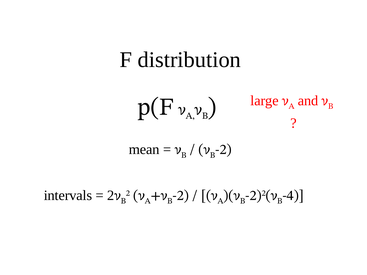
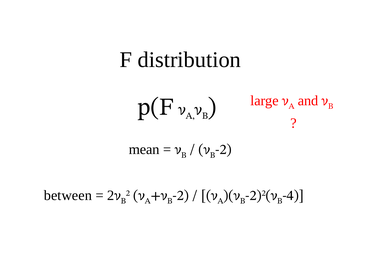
intervals: intervals -> between (68, 196)
